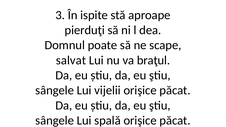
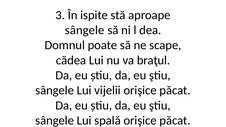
pierduţi: pierduţi -> sângele (85, 30)
salvat: salvat -> cădea (71, 60)
